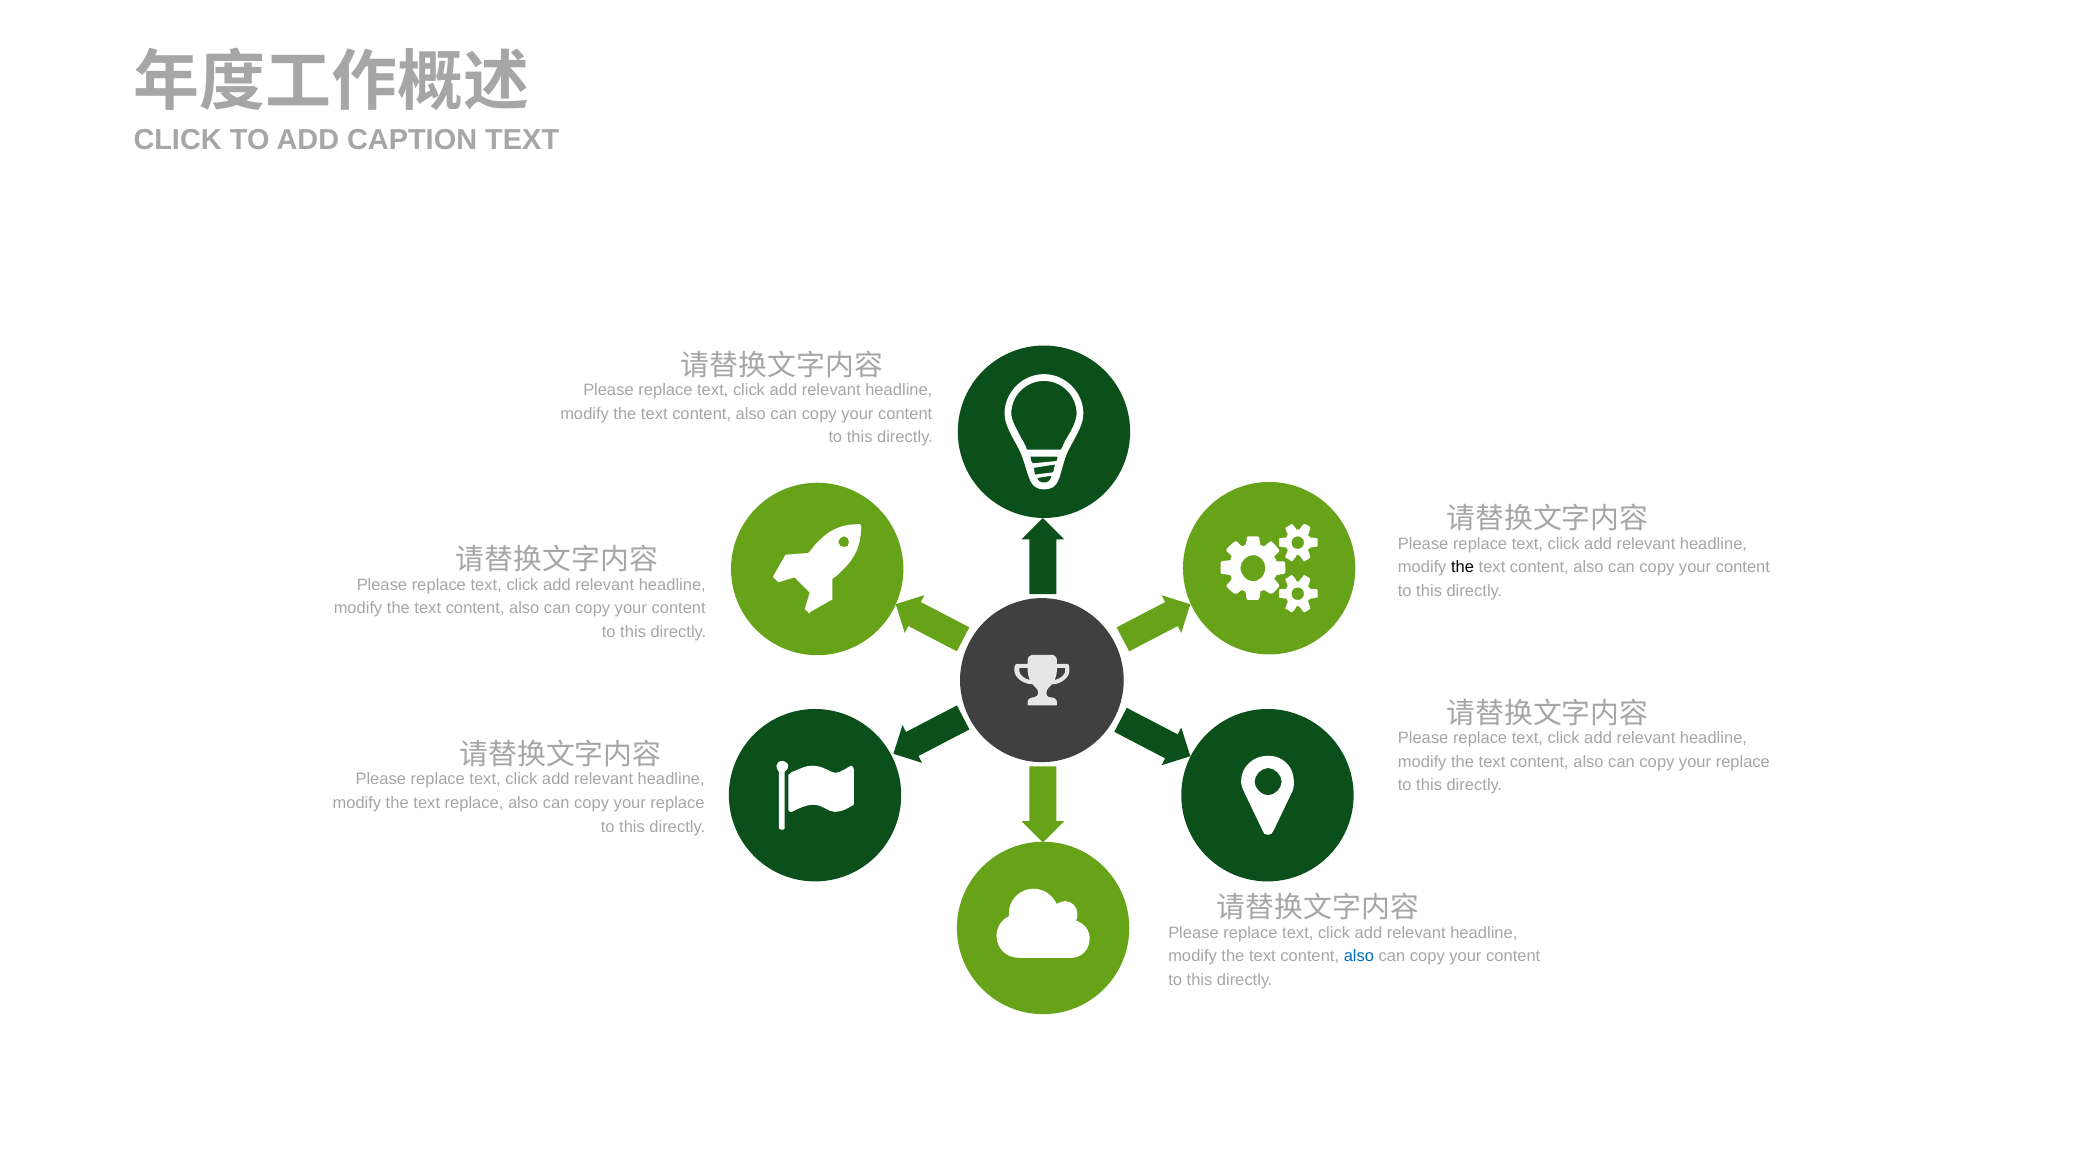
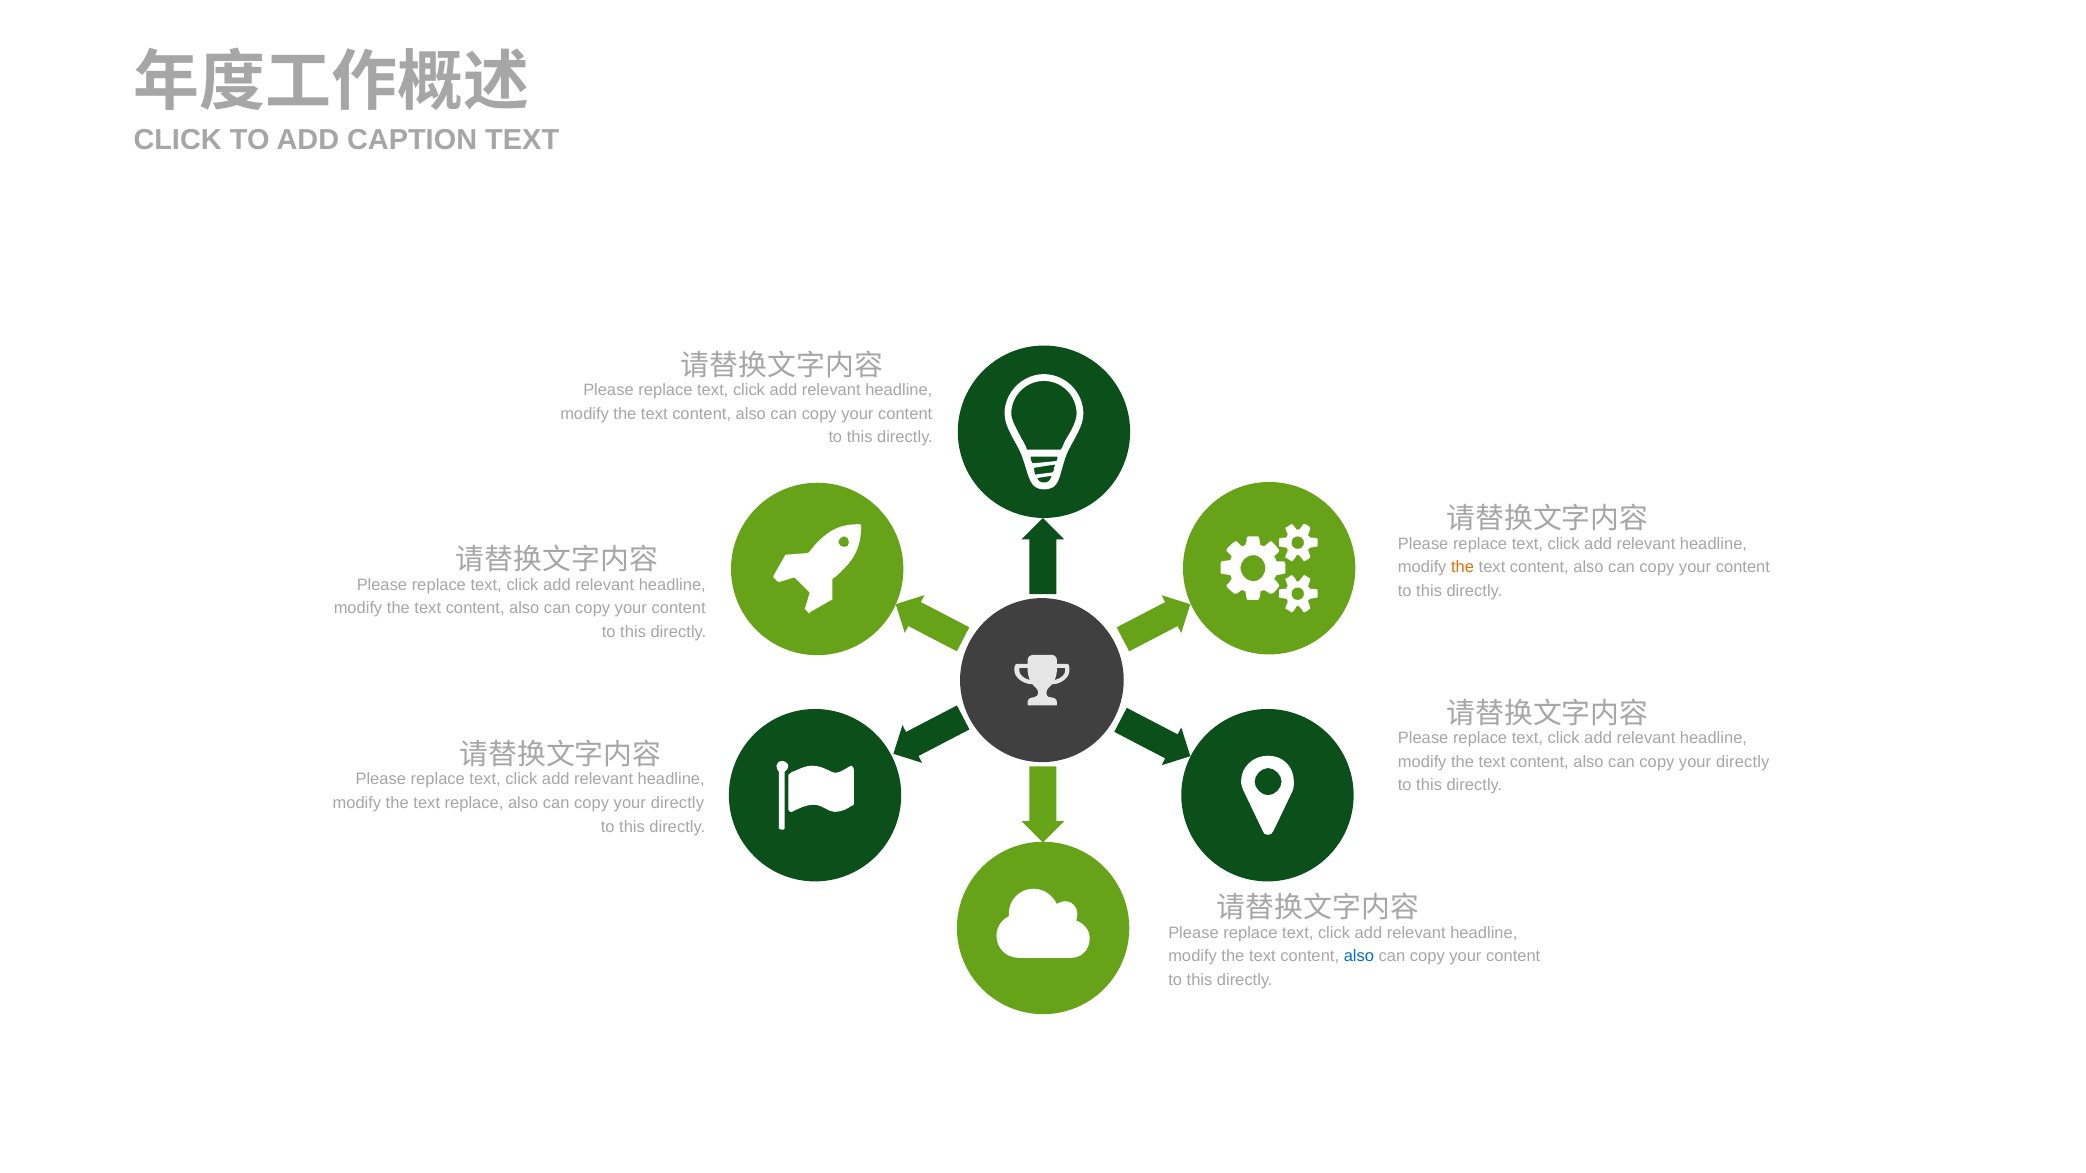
the colour: black -> orange (1463, 567)
replace: replace -> directly (1743, 762)
replace: replace -> directly (677, 803)
